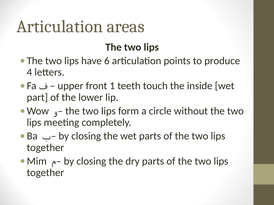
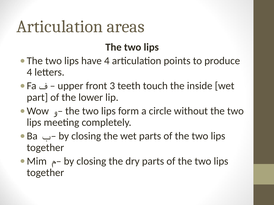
have 6: 6 -> 4 (107, 61)
1: 1 -> 3 (112, 86)
